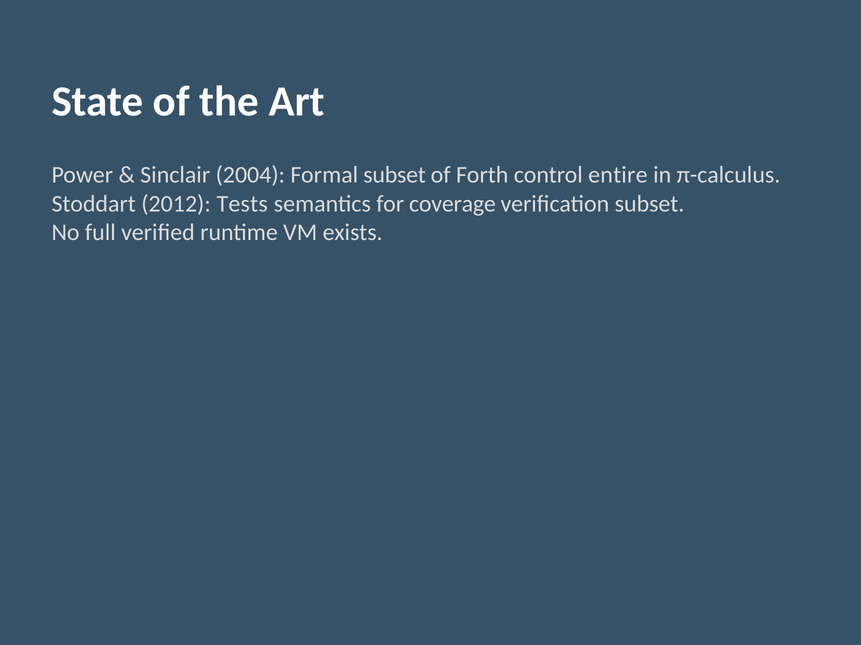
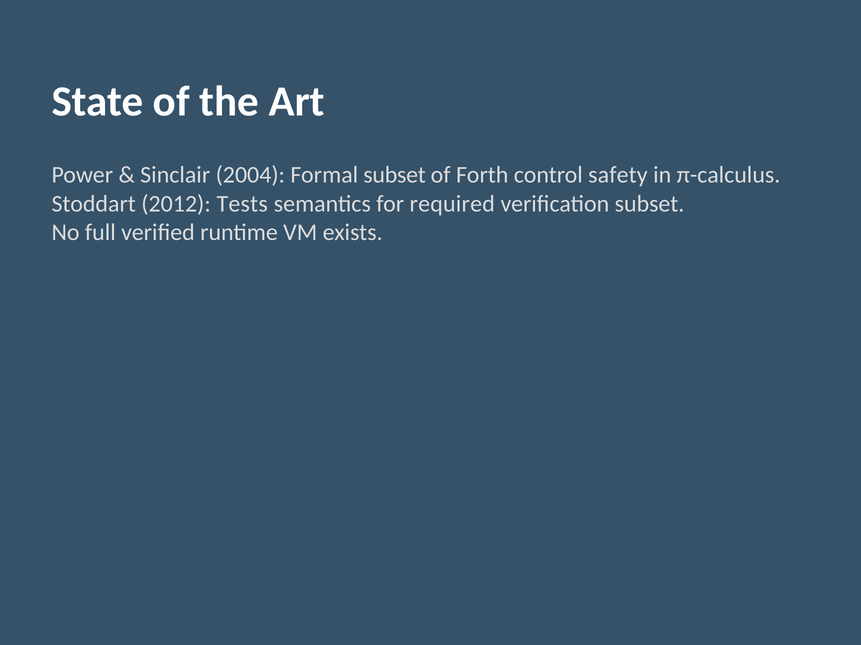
entire: entire -> safety (618, 175)
coverage: coverage -> required (452, 204)
